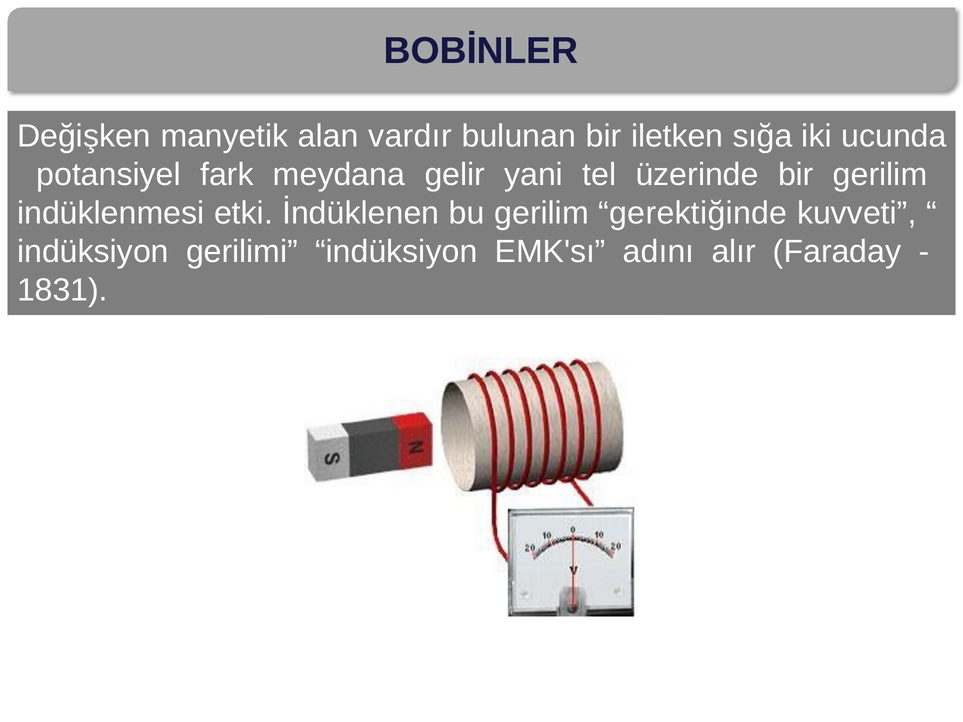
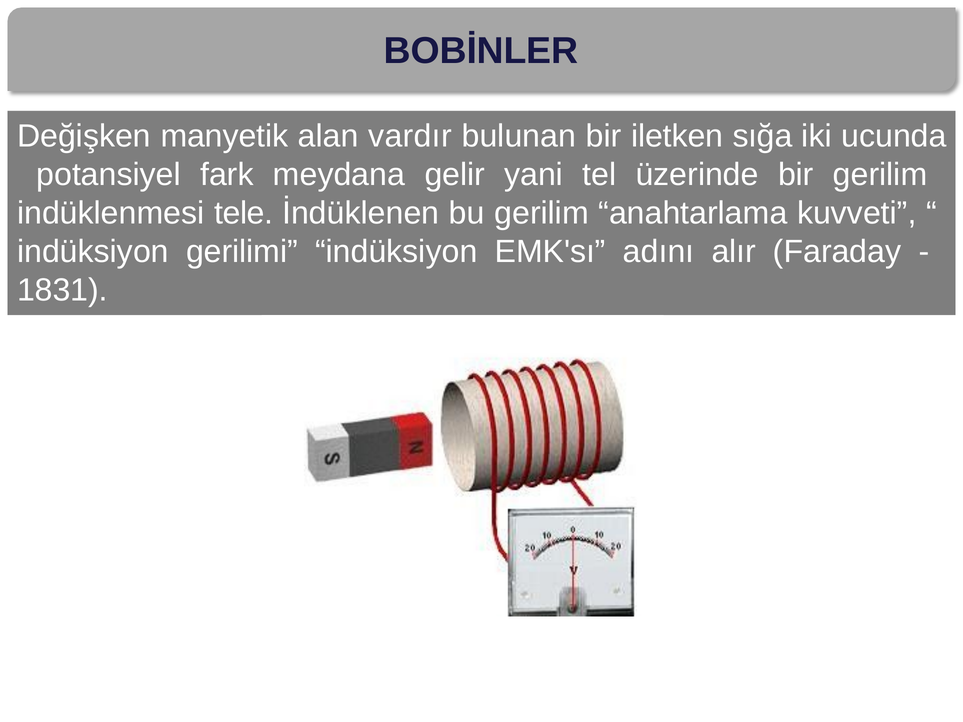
etki: etki -> tele (244, 213)
gerektiğinde: gerektiğinde -> anahtarlama (693, 213)
